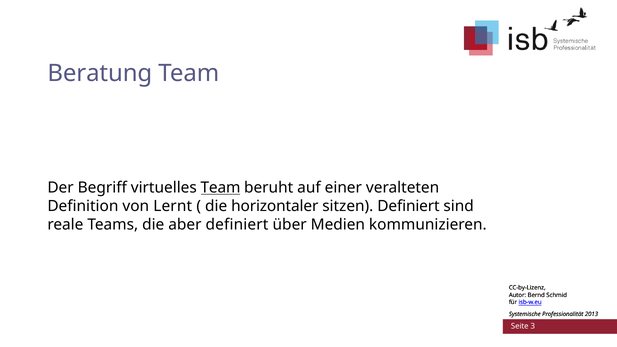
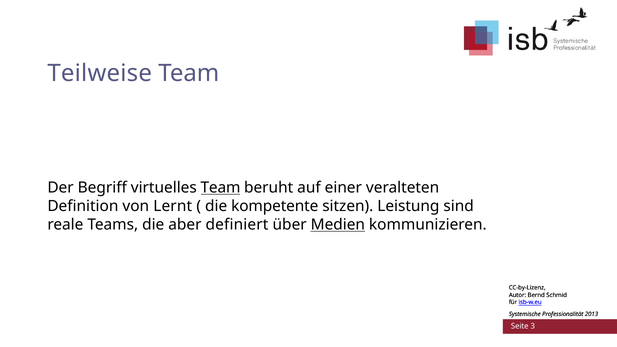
Beratung: Beratung -> Teilweise (100, 73)
horizontaler: horizontaler -> kompetente (275, 206)
sitzen Definiert: Definiert -> Leistung (408, 206)
Medien underline: none -> present (338, 225)
